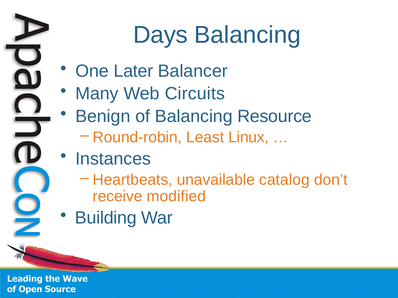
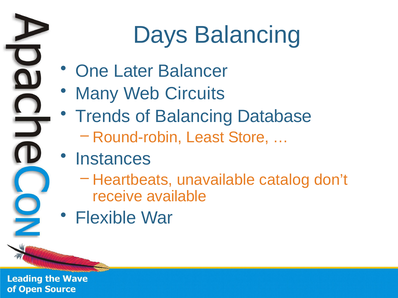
Benign: Benign -> Trends (103, 116)
Resource: Resource -> Database (275, 116)
Linux: Linux -> Store (249, 137)
modified: modified -> available (176, 197)
Building: Building -> Flexible (106, 218)
